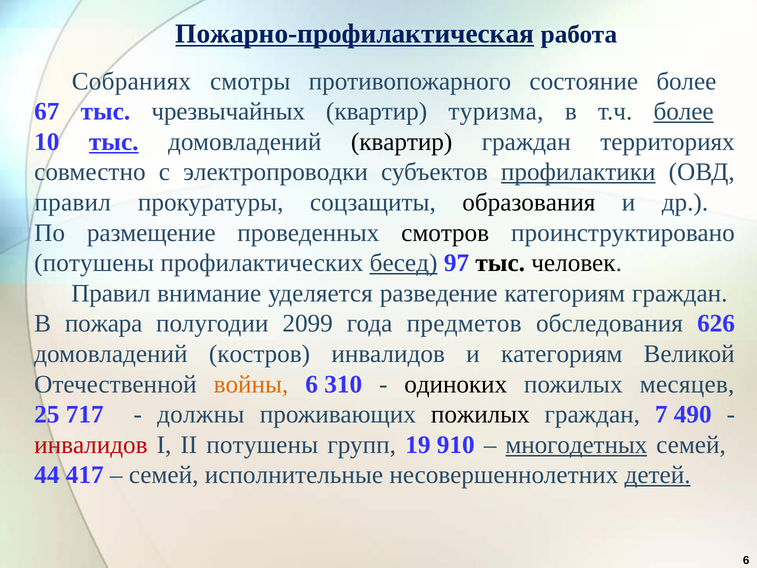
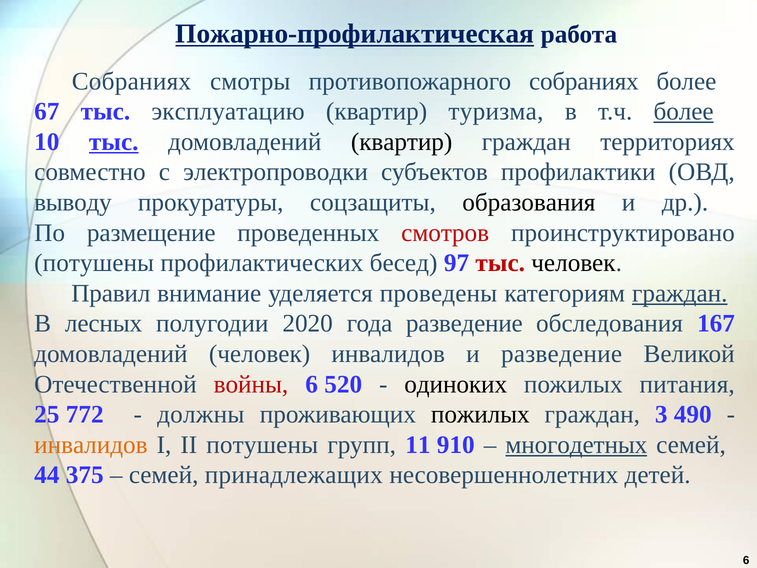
противопожарного состояние: состояние -> собраниях (584, 81)
чрезвычайных: чрезвычайных -> эксплуатацию (228, 111)
профилактики underline: present -> none (578, 172)
правил: правил -> выводу (73, 202)
смотров colour: black -> red (445, 233)
бесед underline: present -> none (404, 263)
тыс colour: black -> red (500, 263)
разведение: разведение -> проведены (439, 293)
граждан underline: none -> present (680, 293)
пожара: пожара -> лесных (104, 323)
2099: 2099 -> 2020 (308, 323)
года предметов: предметов -> разведение (464, 323)
626: 626 -> 167 (716, 323)
домовладений костров: костров -> человек (260, 354)
и категориям: категориям -> разведение (562, 354)
войны colour: orange -> red (251, 384)
310: 310 -> 520 (343, 384)
месяцев: месяцев -> питания (687, 384)
717: 717 -> 772 (85, 414)
7: 7 -> 3 (661, 414)
инвалидов colour: red -> orange (91, 445)
19: 19 -> 11 (418, 445)
417: 417 -> 375 (85, 475)
исполнительные: исполнительные -> принадлежащих (294, 475)
детей underline: present -> none (658, 475)
